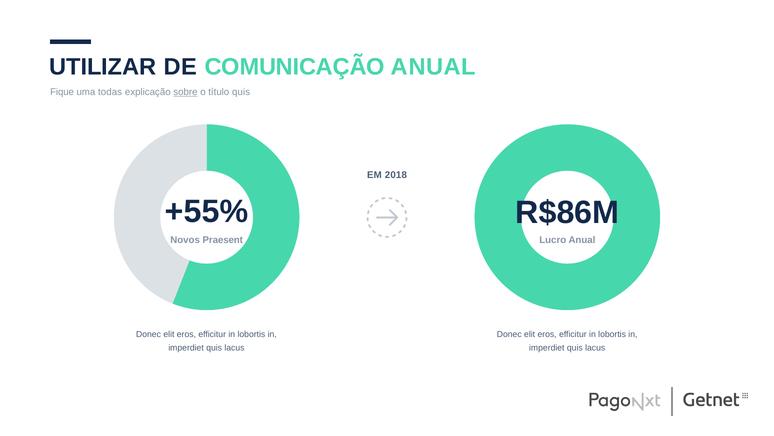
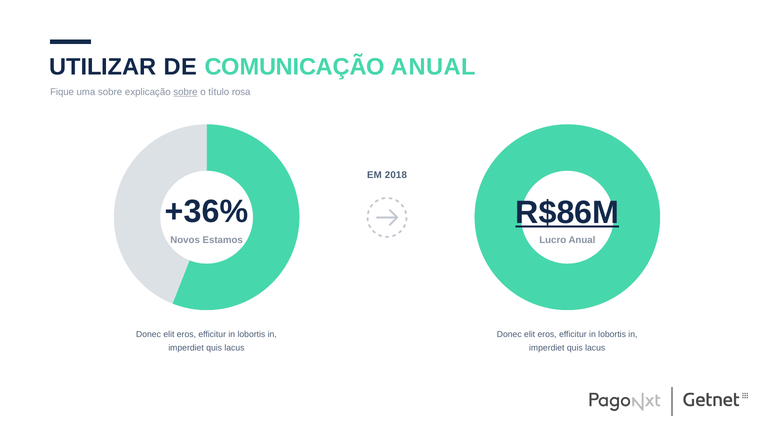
uma todas: todas -> sobre (110, 92)
título quis: quis -> rosa (241, 92)
+55%: +55% -> +36% (207, 211)
R$86M underline: none -> present (567, 213)
Praesent: Praesent -> Estamos (223, 239)
